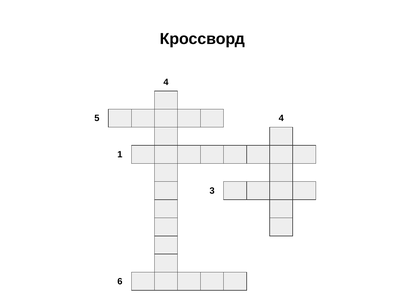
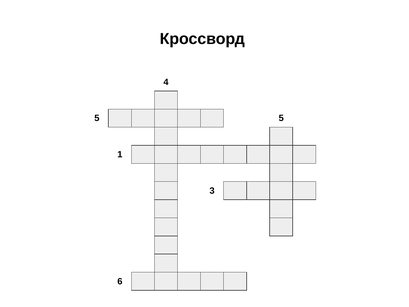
5 4: 4 -> 5 (281, 118)
